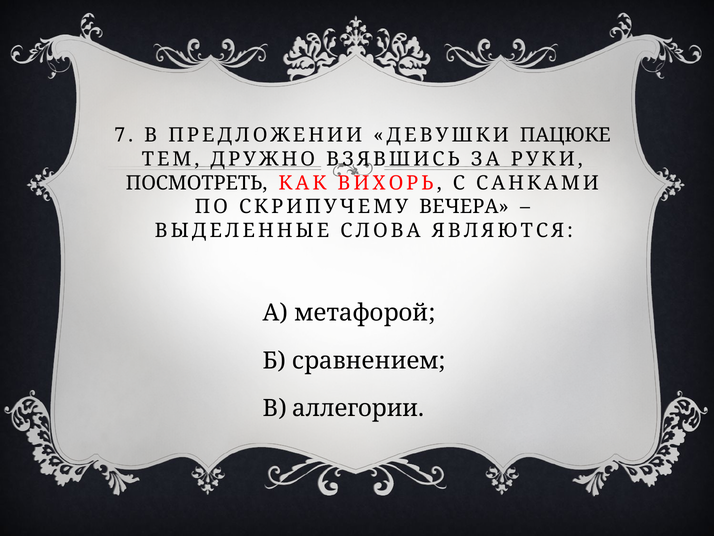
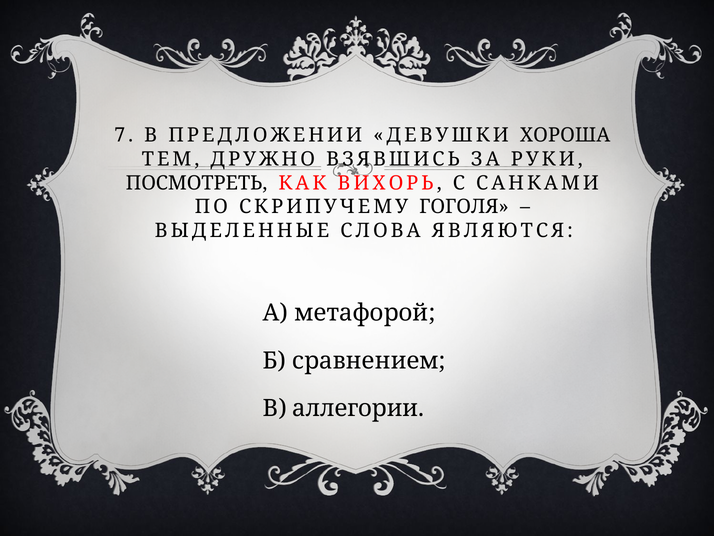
ПАЦЮКЕ: ПАЦЮКЕ -> ХОРОША (565, 135)
ВЕЧЕРА: ВЕЧЕРА -> ГОГОЛЯ (464, 207)
